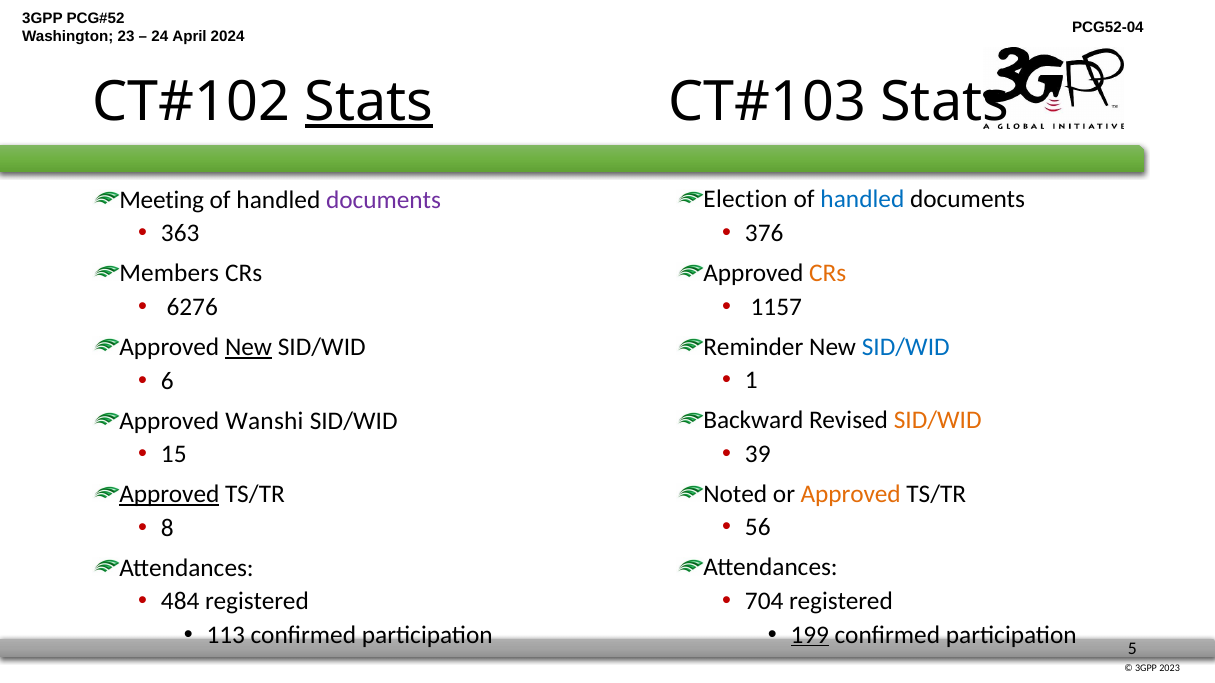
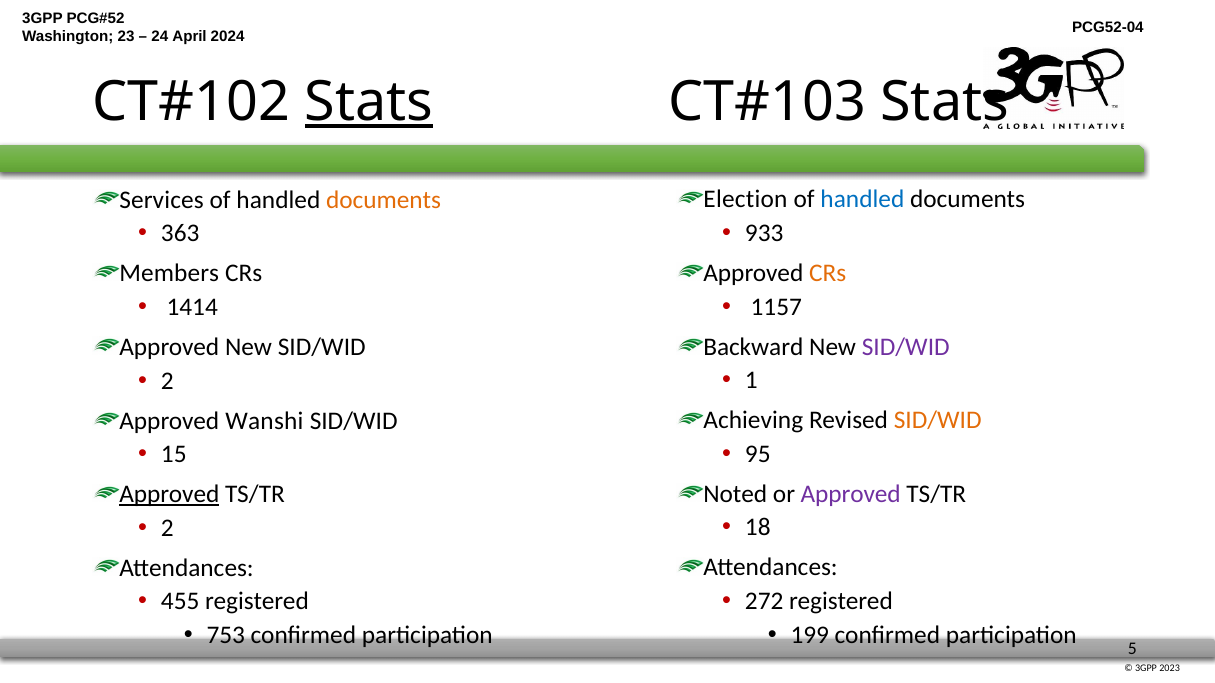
Meeting: Meeting -> Services (162, 200)
documents colour: purple -> orange (384, 200)
376: 376 -> 933 (764, 233)
6276: 6276 -> 1414 (192, 307)
Reminder: Reminder -> Backward (753, 347)
SID/WID colour: blue -> purple (906, 347)
New underline: present -> none (249, 347)
6: 6 -> 2 (167, 381)
Backward: Backward -> Achieving (753, 421)
39: 39 -> 95 (758, 454)
Approved colour: orange -> purple (851, 494)
56: 56 -> 18 (758, 528)
8: 8 -> 2 (167, 528)
704: 704 -> 272 (764, 602)
484: 484 -> 455 (180, 602)
199 underline: present -> none (810, 635)
113: 113 -> 753 (226, 636)
